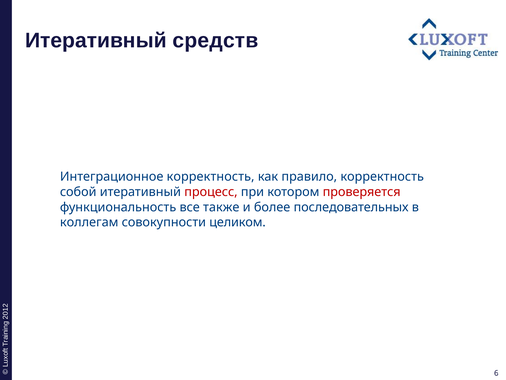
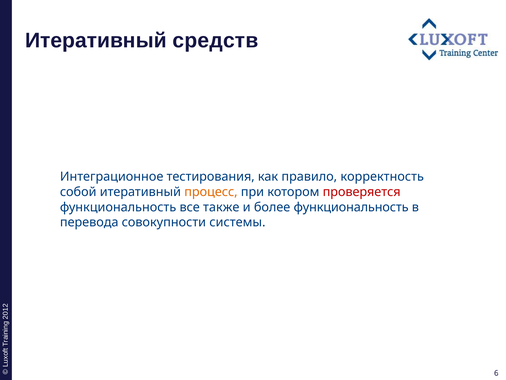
Интеграционное корректность: корректность -> тестирования (211, 177)
процесс colour: red -> orange (211, 192)
более последовательных: последовательных -> функциональность (351, 207)
коллегам: коллегам -> перевода (89, 222)
целиком: целиком -> системы (237, 222)
